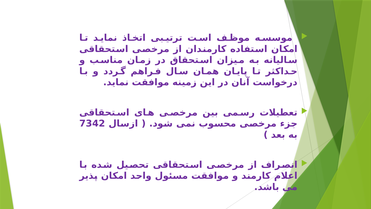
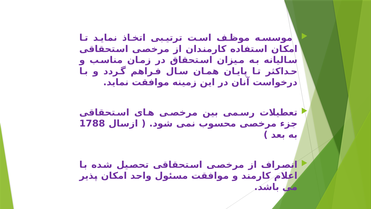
7342: 7342 -> 1788 (92, 123)
